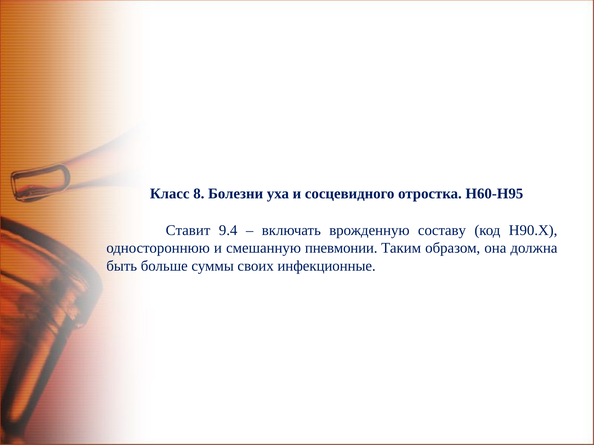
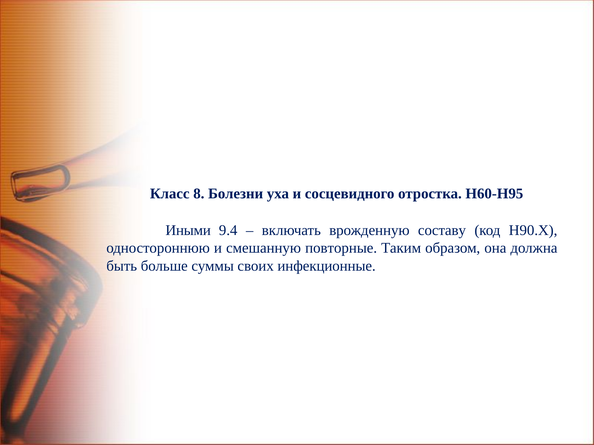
Ставит: Ставит -> Иными (188, 230)
пневмонии: пневмонии -> повторные (341, 248)
